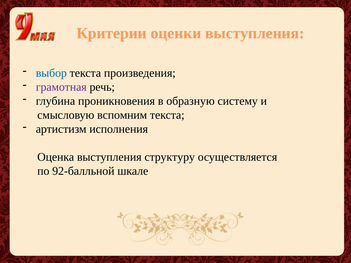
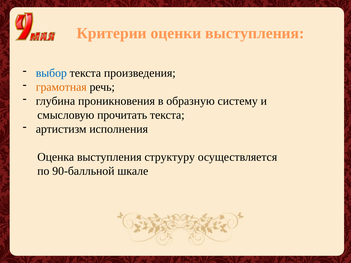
грамотная colour: purple -> orange (61, 87)
вспомним: вспомним -> прочитать (122, 115)
92-балльной: 92-балльной -> 90-балльной (83, 171)
